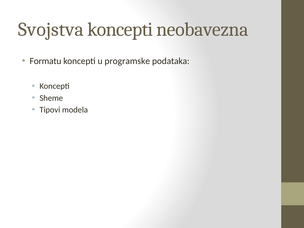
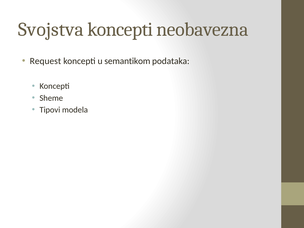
Formatu: Formatu -> Request (45, 61)
programske: programske -> semantikom (127, 61)
